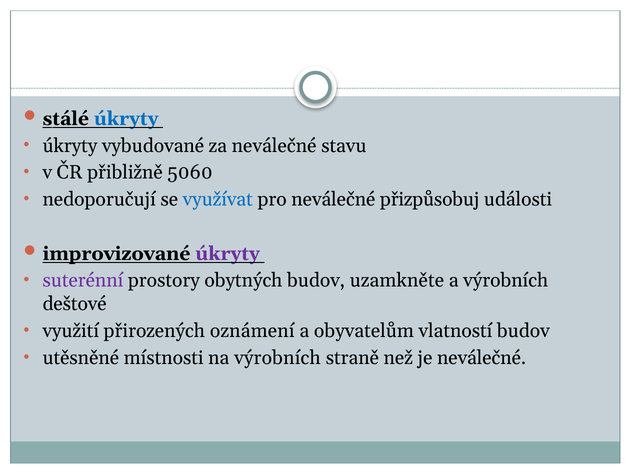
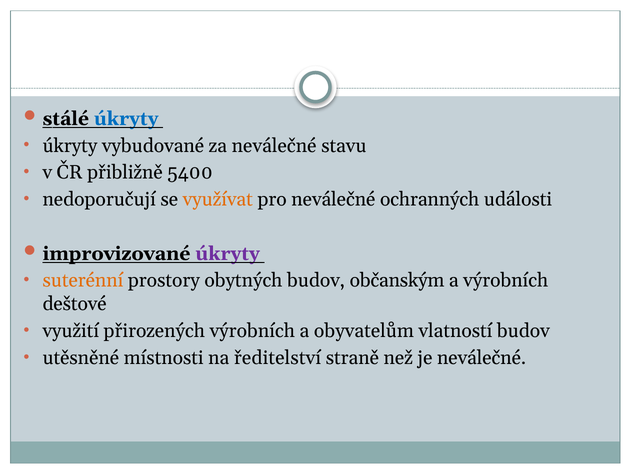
5060: 5060 -> 5400 (190, 172)
využívat colour: blue -> orange (218, 199)
přizpůsobuj: přizpůsobuj -> ochranných (430, 199)
suterénní colour: purple -> orange (83, 280)
uzamkněte: uzamkněte -> občanským (397, 280)
přirozených oznámení: oznámení -> výrobních (252, 330)
na výrobních: výrobních -> ředitelství (277, 357)
